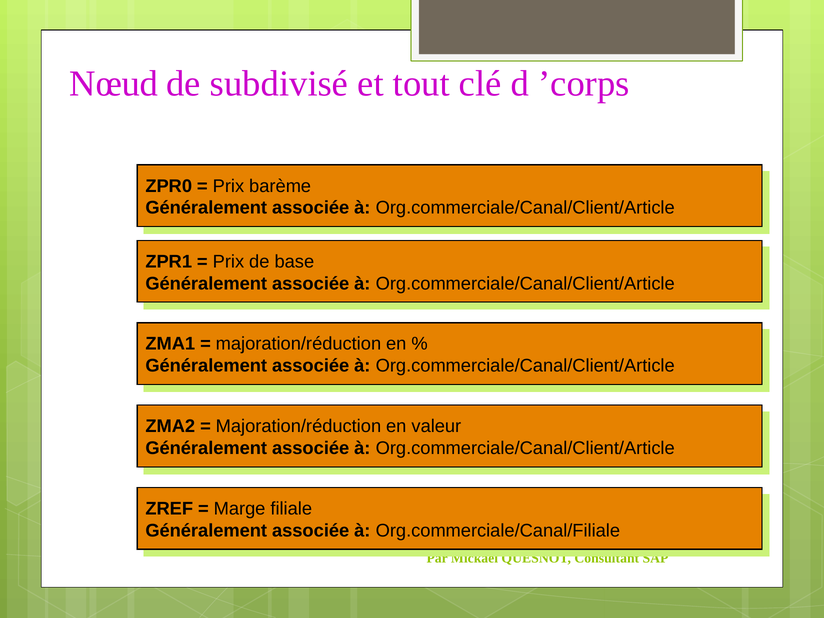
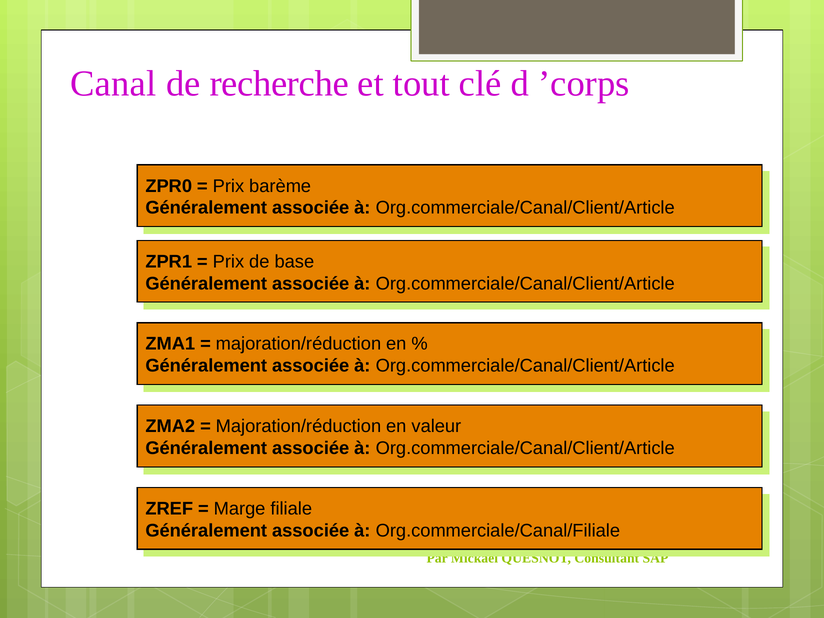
Nœud: Nœud -> Canal (113, 84)
subdivisé: subdivisé -> recherche (279, 84)
